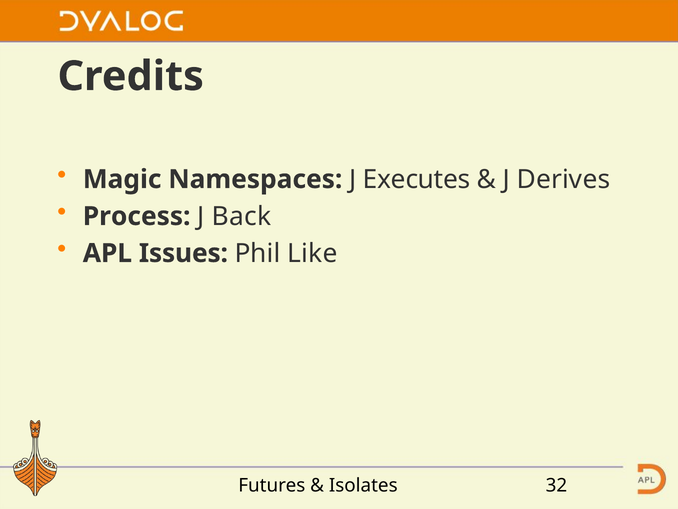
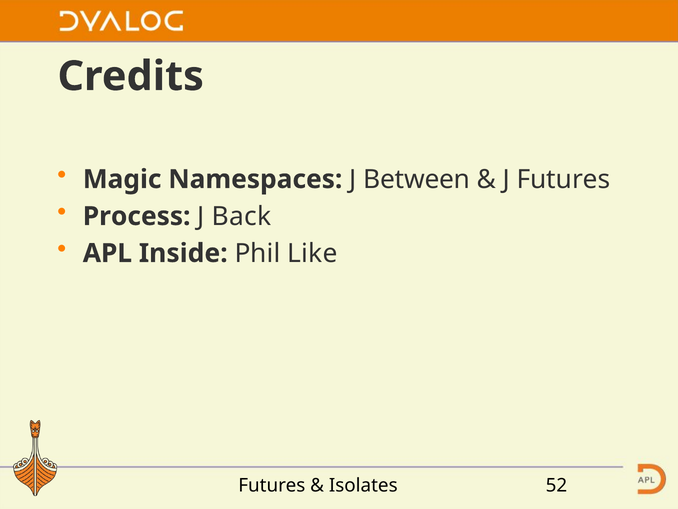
Executes: Executes -> Between (417, 179)
J Derives: Derives -> Futures (564, 179)
Issues: Issues -> Inside (183, 253)
32: 32 -> 52 (556, 485)
